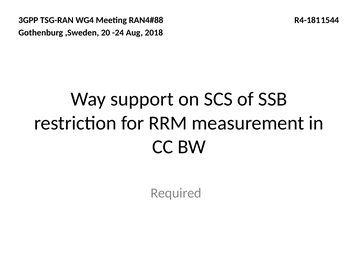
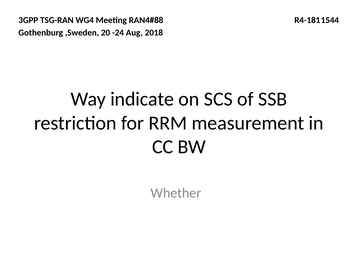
support: support -> indicate (142, 99)
Required: Required -> Whether (176, 193)
